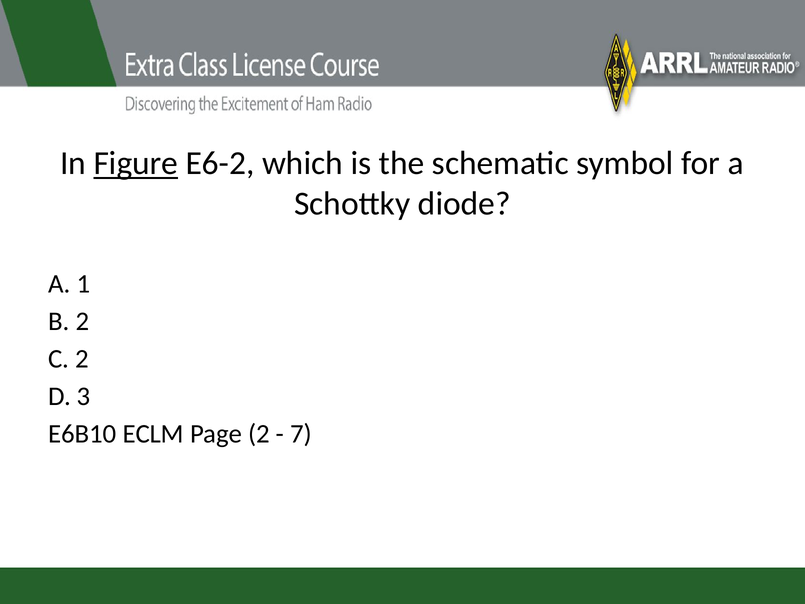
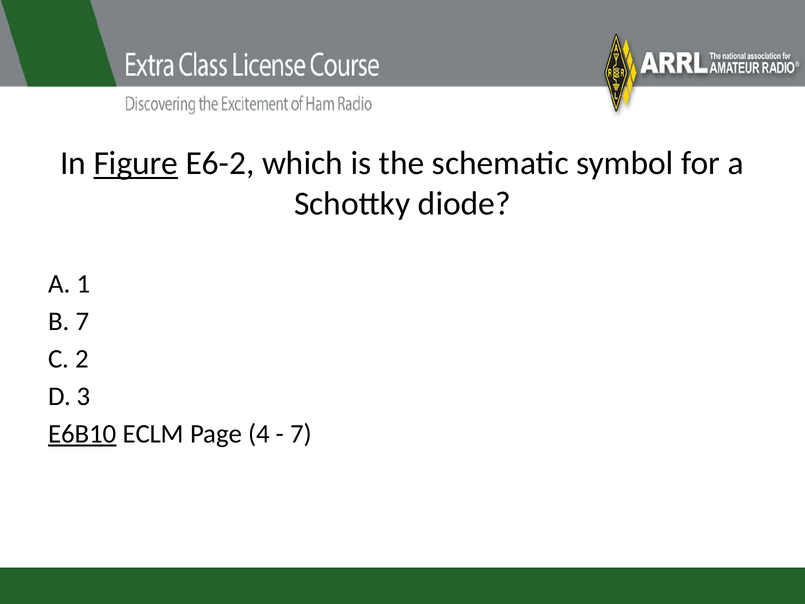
B 2: 2 -> 7 (82, 321)
E6B10 underline: none -> present (82, 434)
Page 2: 2 -> 4 (259, 434)
